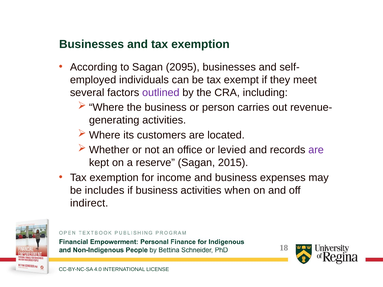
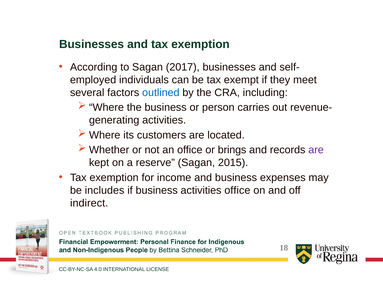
2095: 2095 -> 2017 (183, 67)
outlined colour: purple -> blue (161, 93)
levied: levied -> brings (232, 150)
activities when: when -> office (237, 191)
